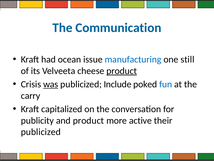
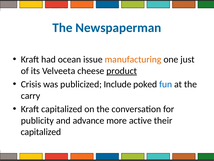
Communication: Communication -> Newspaperman (118, 28)
manufacturing colour: blue -> orange (133, 59)
still: still -> just (188, 59)
was underline: present -> none (51, 84)
and product: product -> advance (89, 120)
publicized: publicized -> capitalized (41, 132)
